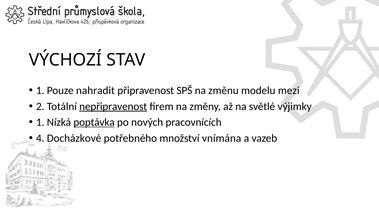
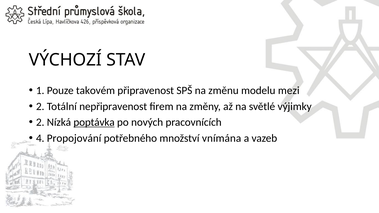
nahradit: nahradit -> takovém (96, 91)
nepřipravenost underline: present -> none (113, 106)
1: 1 -> 2 (40, 122)
Docházkové: Docházkové -> Propojování (74, 138)
